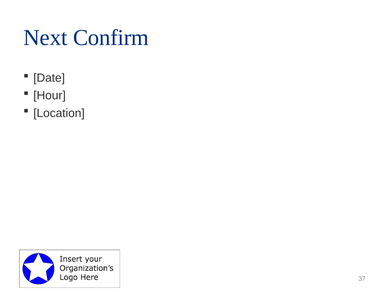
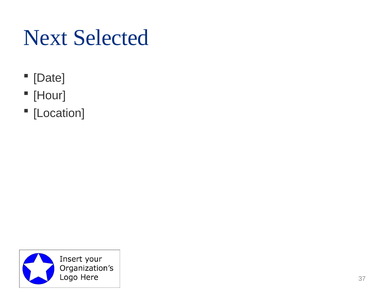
Confirm: Confirm -> Selected (111, 38)
